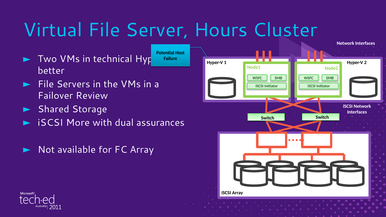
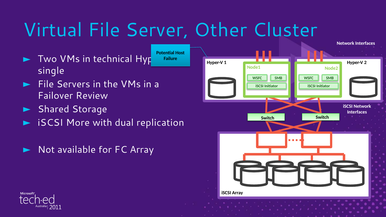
Hours: Hours -> Other (221, 30)
better: better -> single (51, 71)
assurances: assurances -> replication (160, 123)
